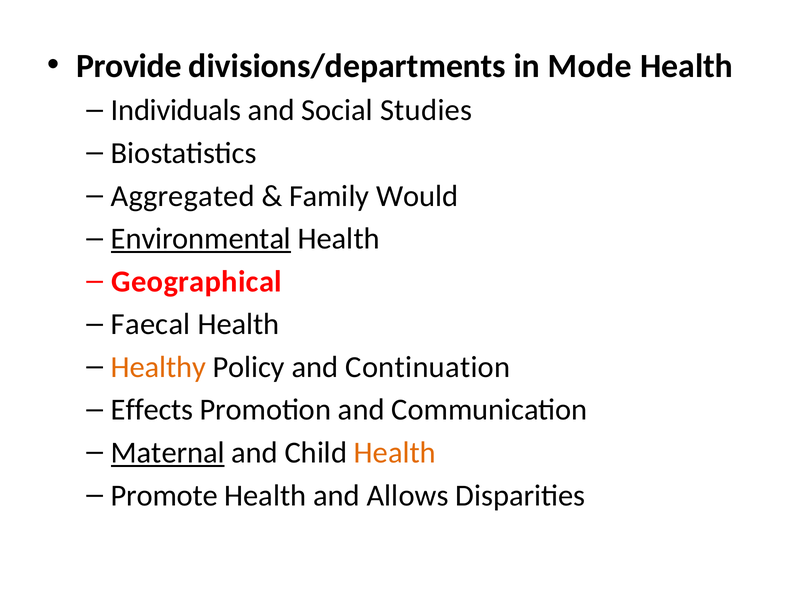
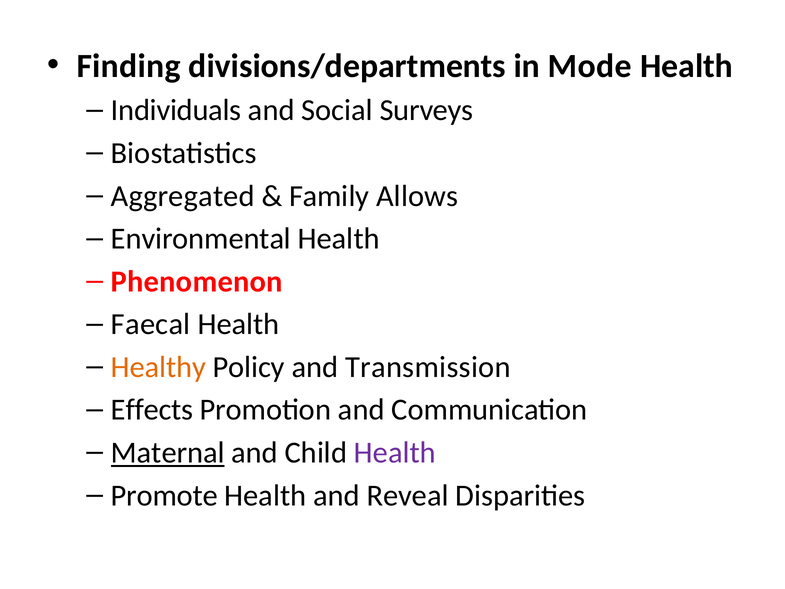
Provide: Provide -> Finding (129, 66)
Studies: Studies -> Surveys (427, 110)
Would: Would -> Allows (417, 196)
Environmental underline: present -> none (201, 239)
Geographical: Geographical -> Phenomenon (197, 281)
Continuation: Continuation -> Transmission (428, 367)
Health colour: orange -> purple (395, 453)
Allows: Allows -> Reveal (408, 495)
